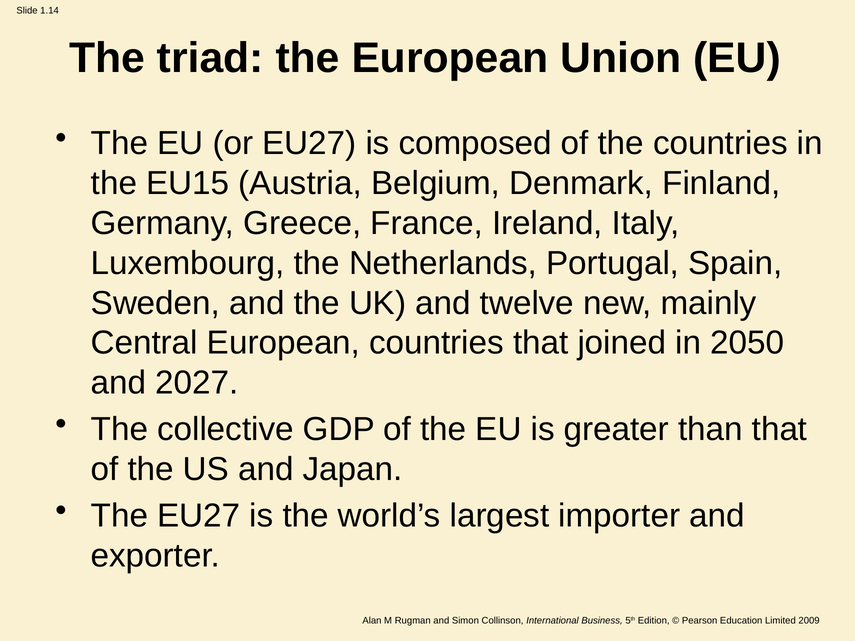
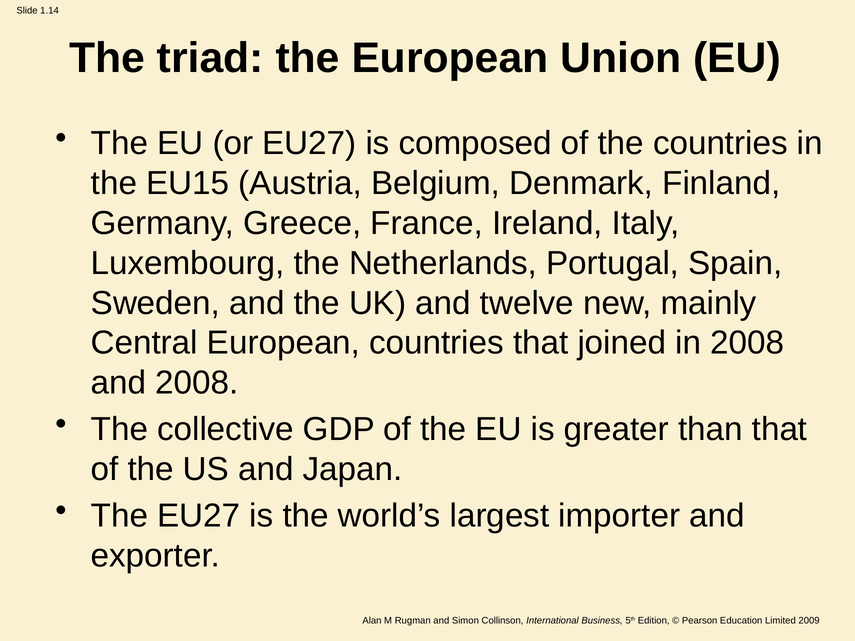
in 2050: 2050 -> 2008 (747, 343)
and 2027: 2027 -> 2008 (197, 383)
